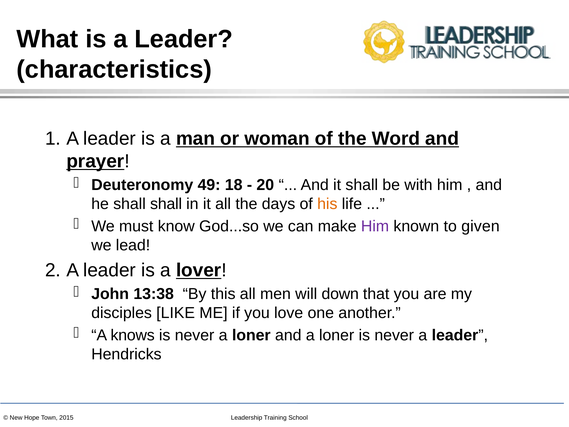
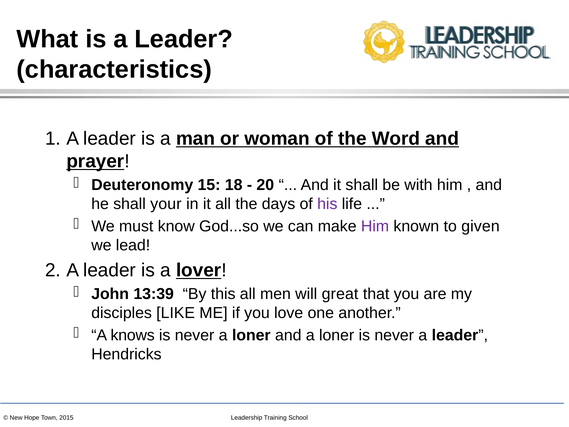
49: 49 -> 15 (209, 185)
shall shall: shall -> your (166, 204)
his colour: orange -> purple (327, 204)
13:38: 13:38 -> 13:39 (154, 294)
down: down -> great (340, 294)
